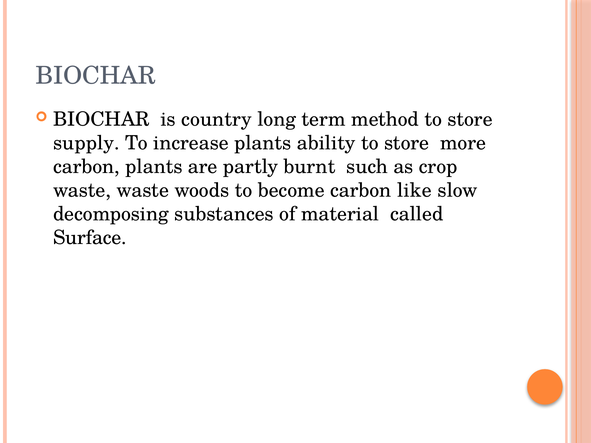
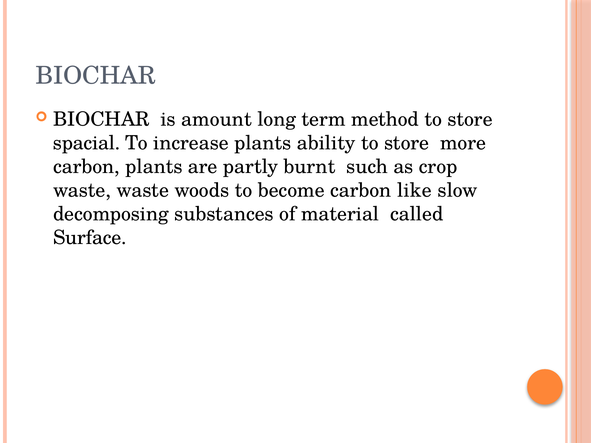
country: country -> amount (216, 120)
supply: supply -> spacial (87, 143)
